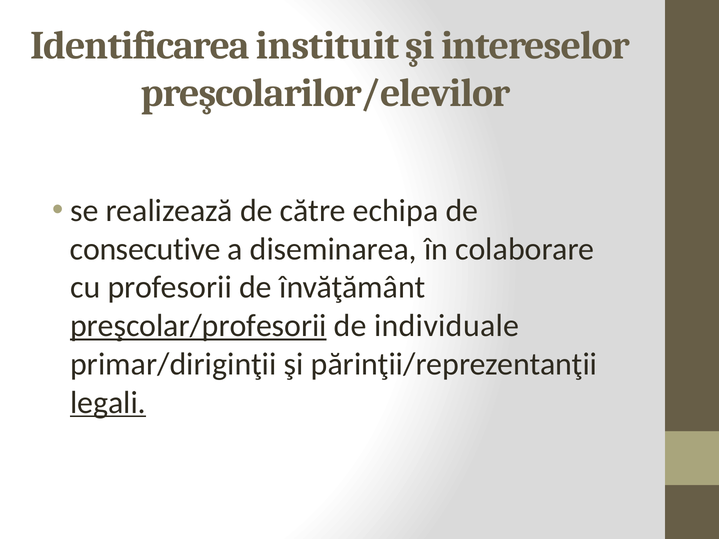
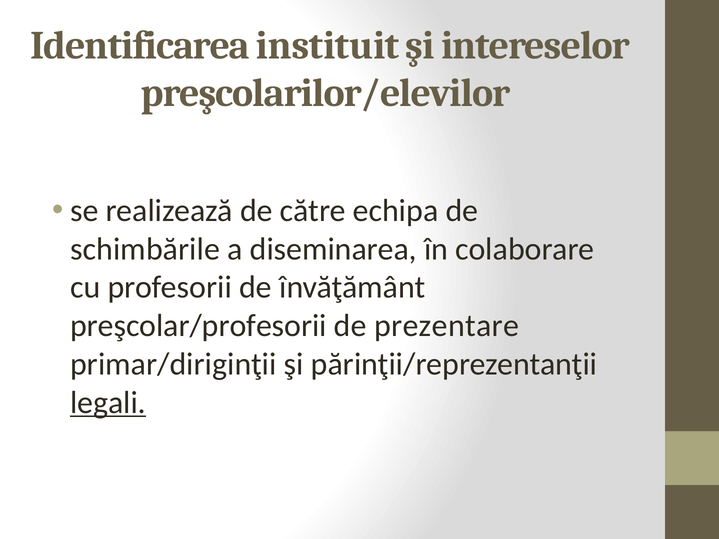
consecutive: consecutive -> schimbările (145, 249)
preşcolar/profesorii underline: present -> none (198, 326)
individuale: individuale -> prezentare (447, 326)
